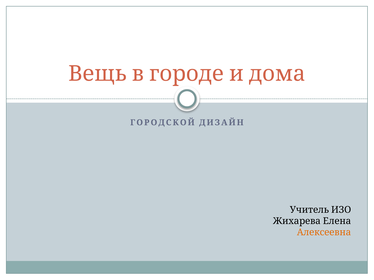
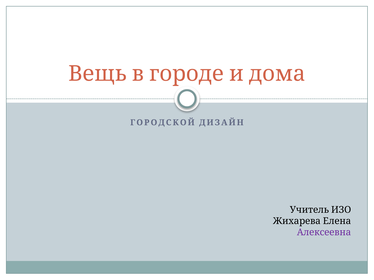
Алексеевна colour: orange -> purple (324, 233)
